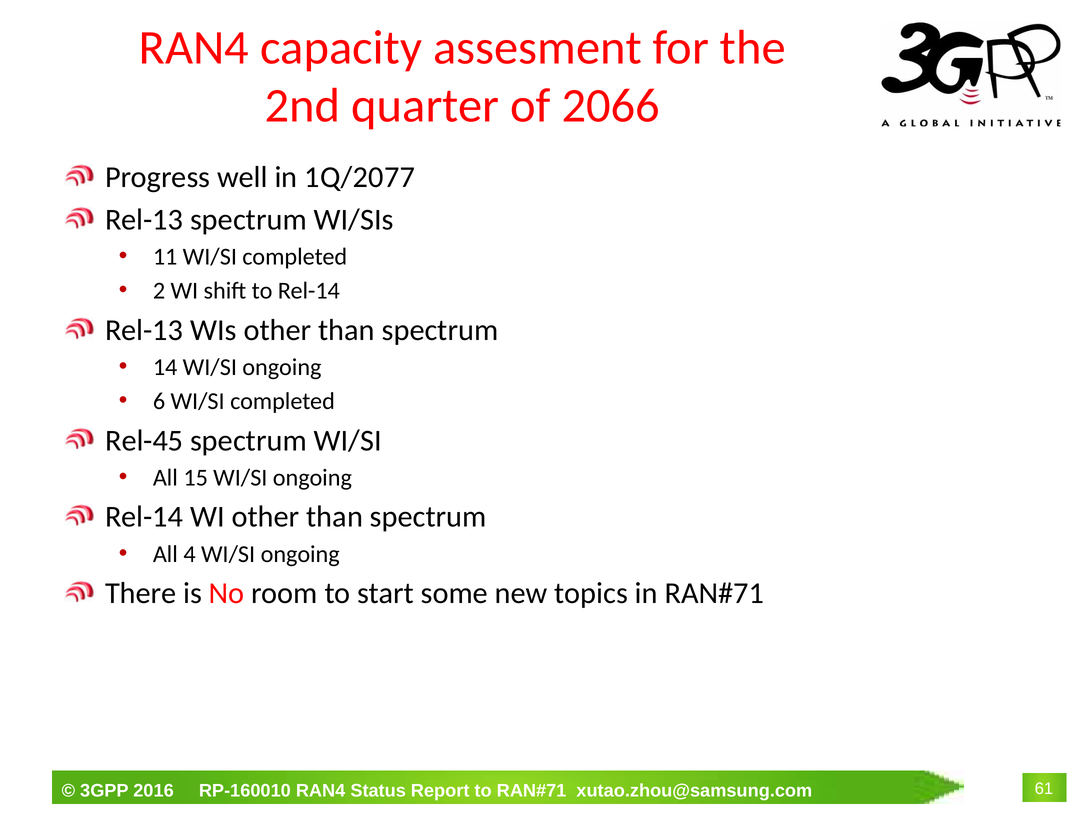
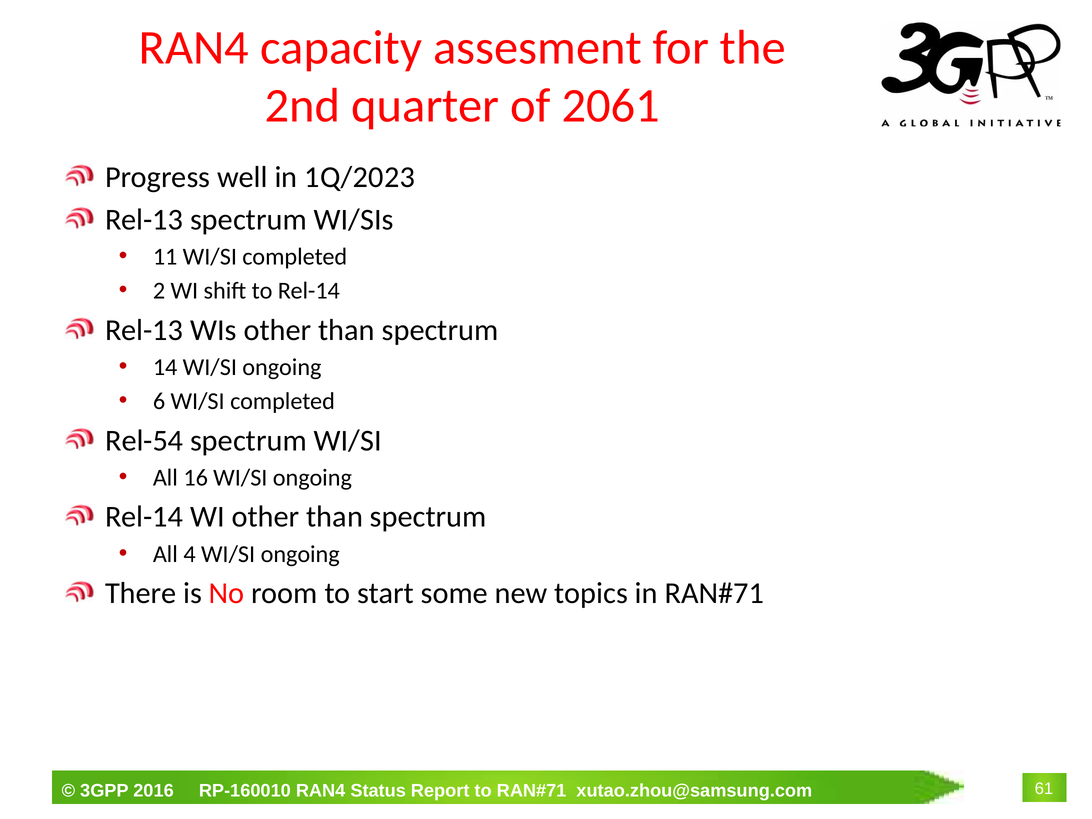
2066: 2066 -> 2061 (611, 106)
1Q/2077: 1Q/2077 -> 1Q/2023 (360, 177)
Rel-45: Rel-45 -> Rel-54 (144, 441)
15: 15 -> 16 (196, 478)
